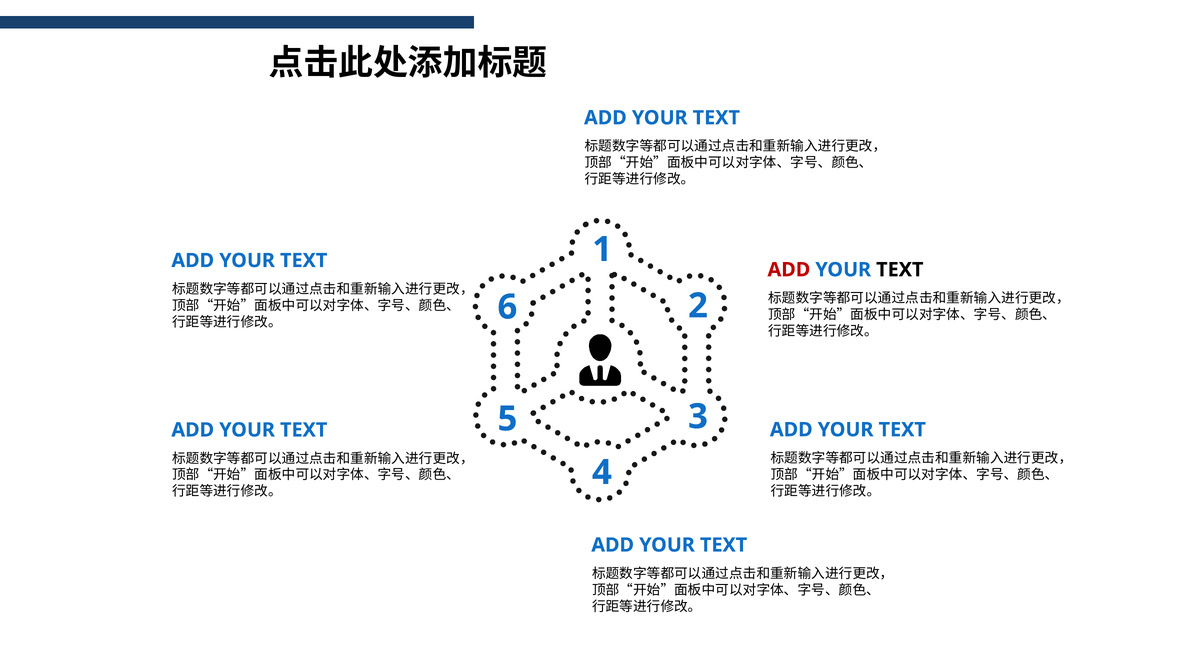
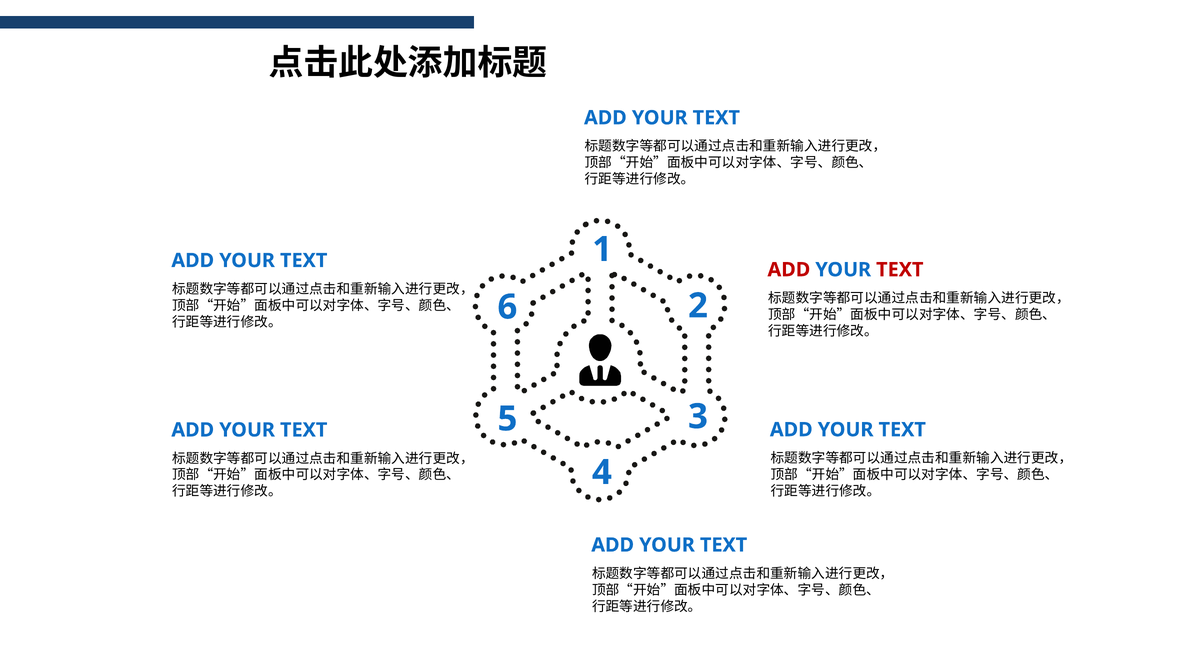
TEXT colour: black -> red (900, 270)
